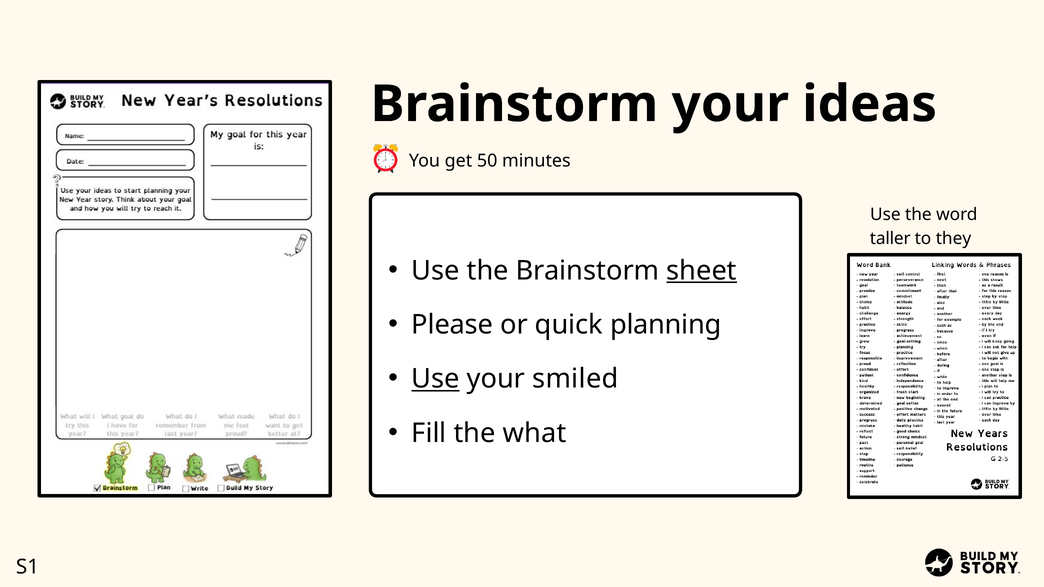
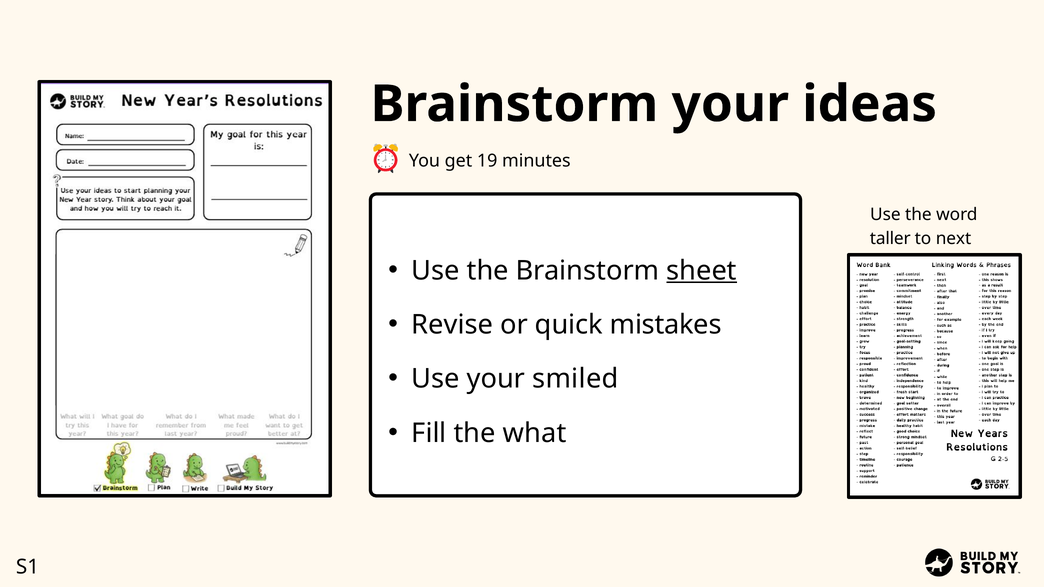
50: 50 -> 19 (487, 161)
they: they -> next (954, 239)
Please: Please -> Revise (452, 325)
planning: planning -> mistakes (666, 325)
Use underline: present -> none (436, 379)
